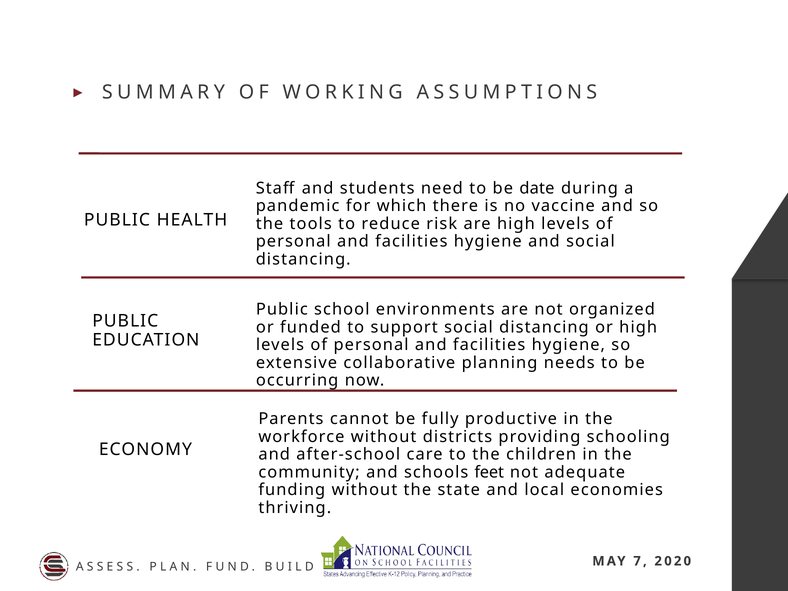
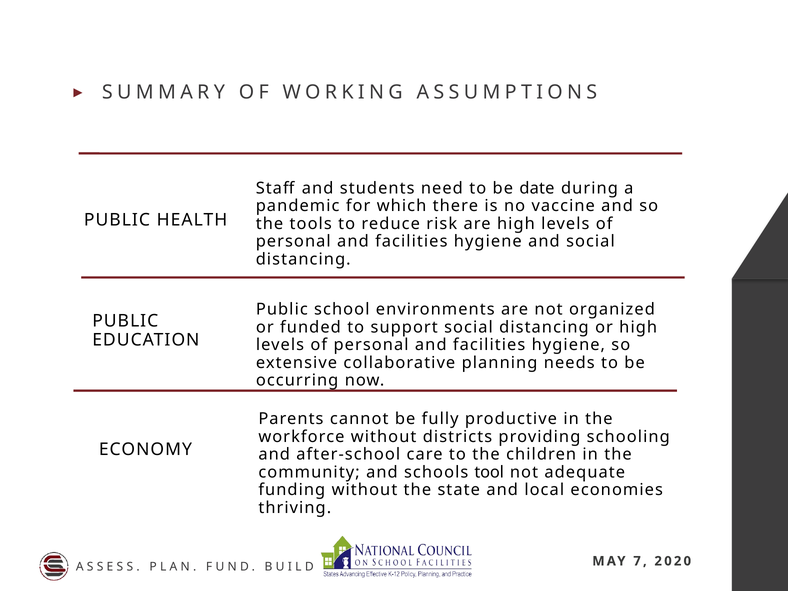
feet: feet -> tool (489, 472)
